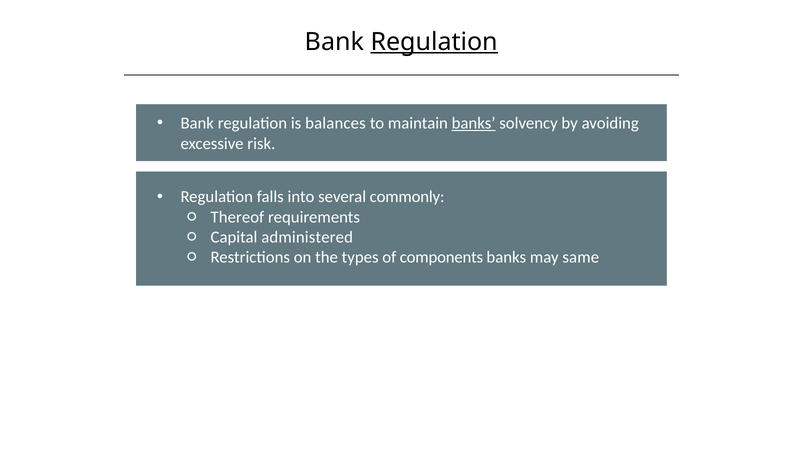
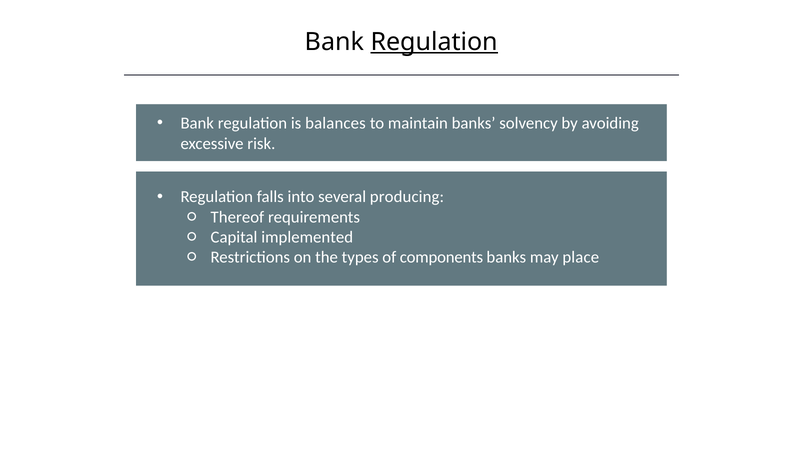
banks underline: present -> none (474, 123)
commonly: commonly -> producing (407, 197)
administered: administered -> implemented (307, 237)
same: same -> place (581, 257)
